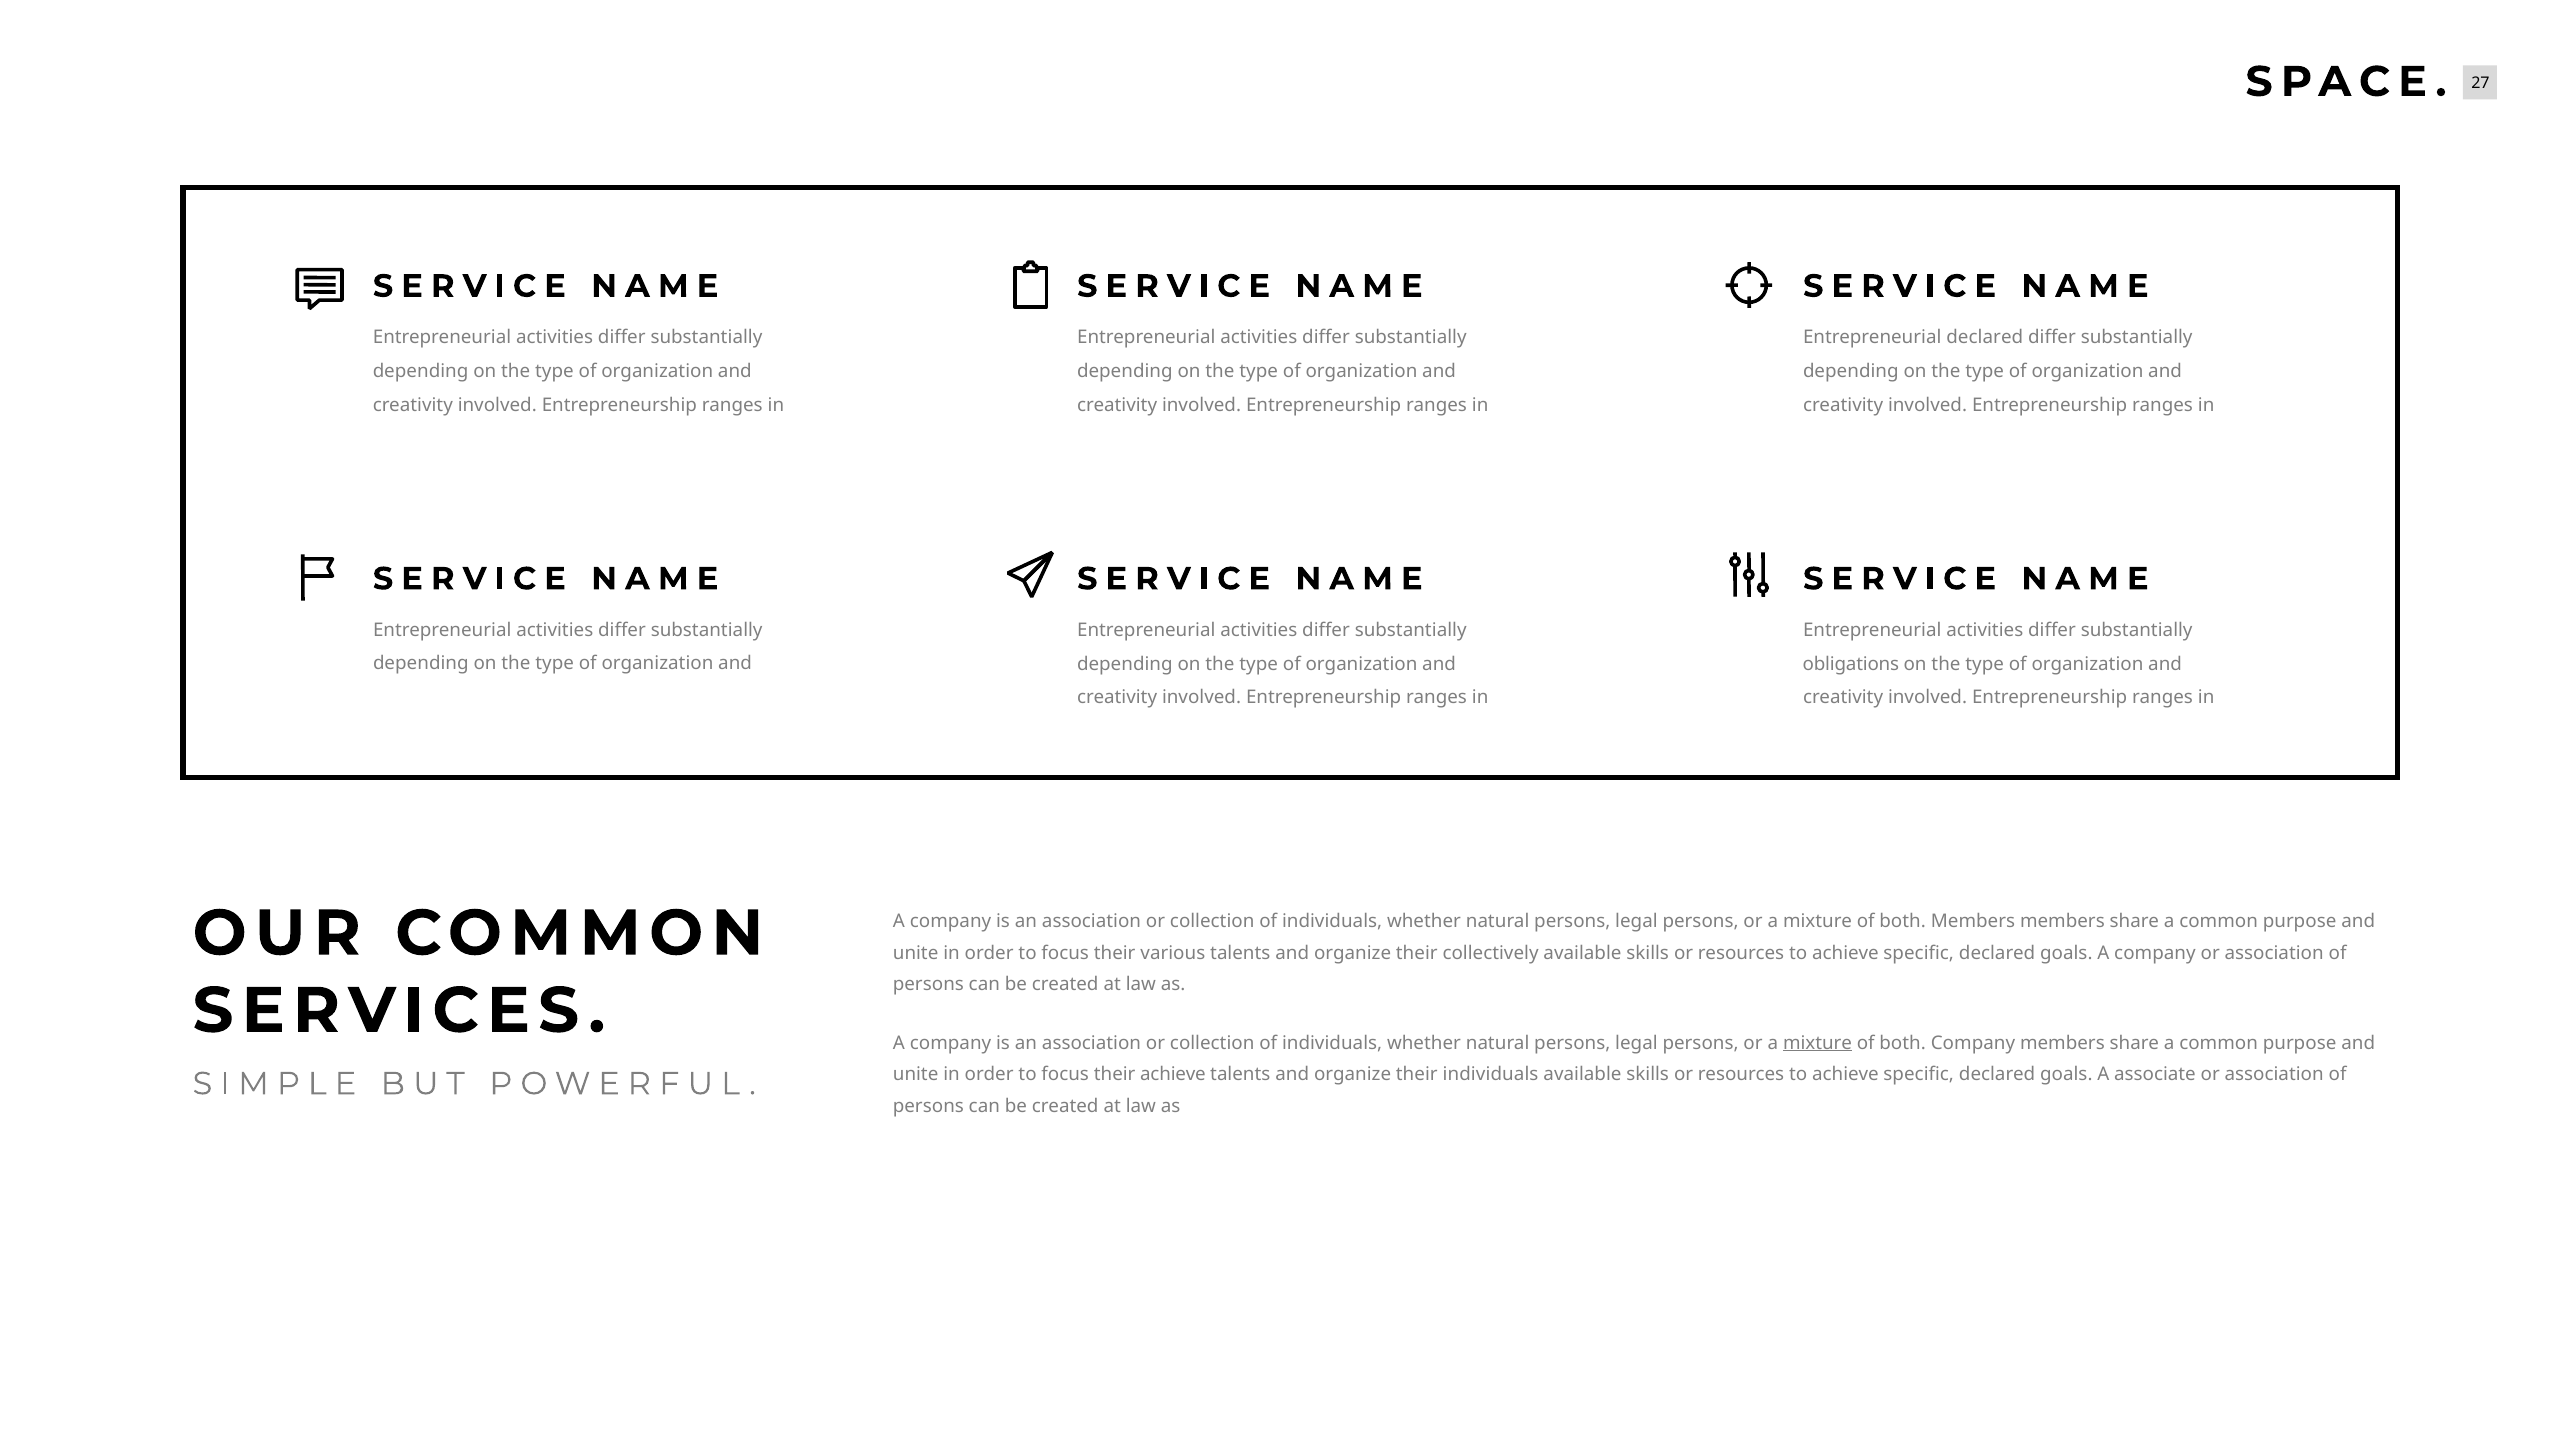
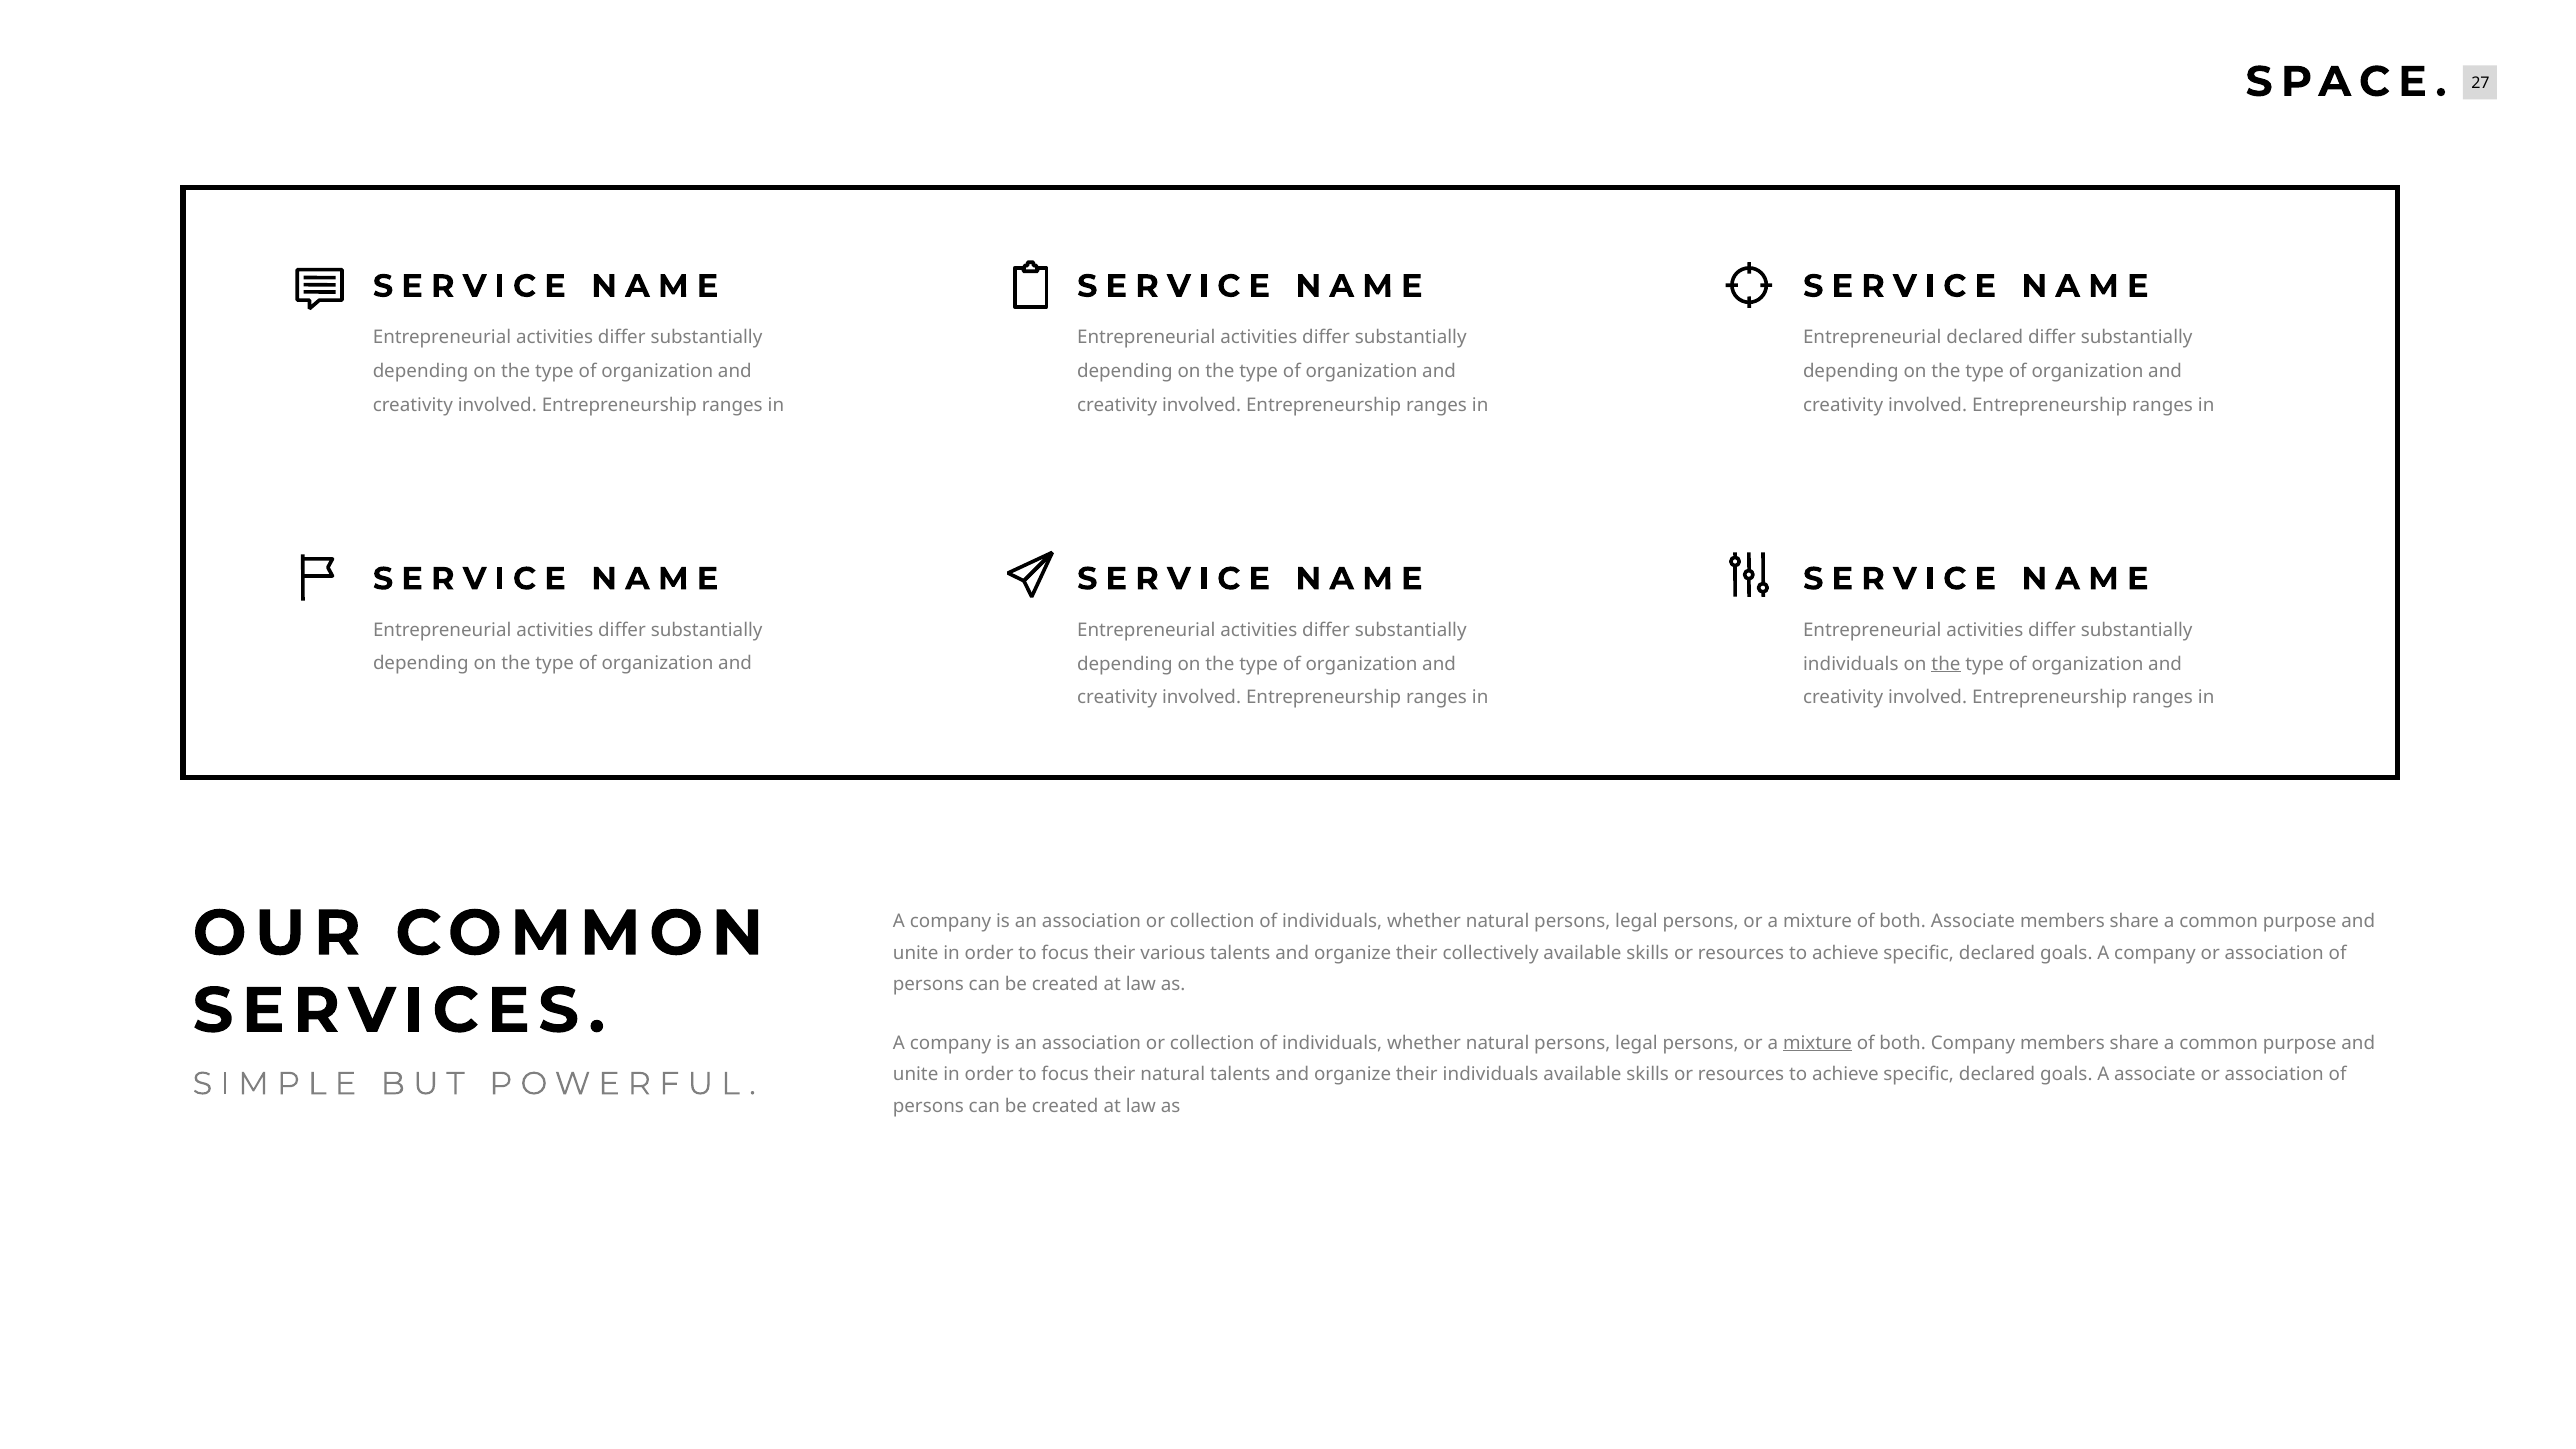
obligations: obligations -> individuals (1851, 664)
the underline: none -> present (1946, 664)
both Members: Members -> Associate (1973, 922)
their achieve: achieve -> natural (1173, 1075)
